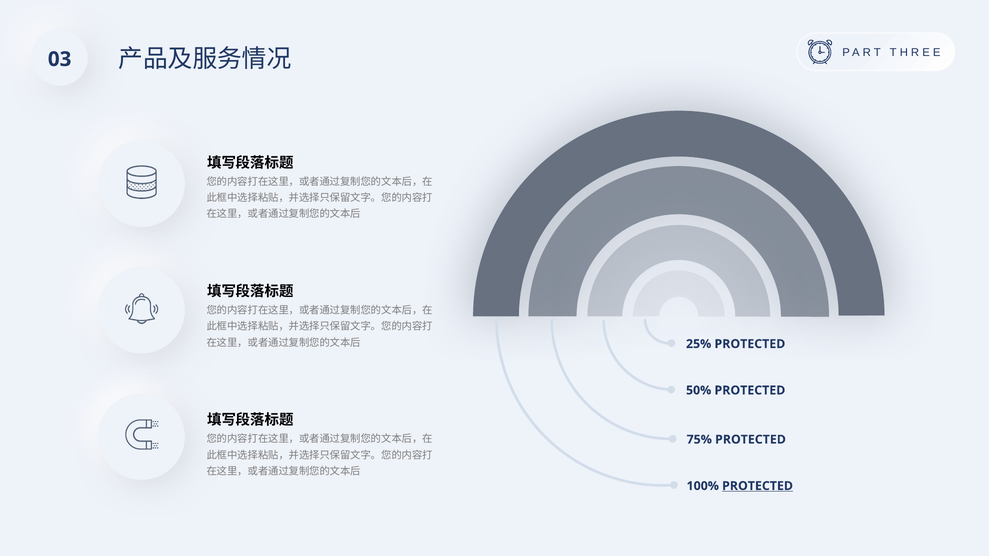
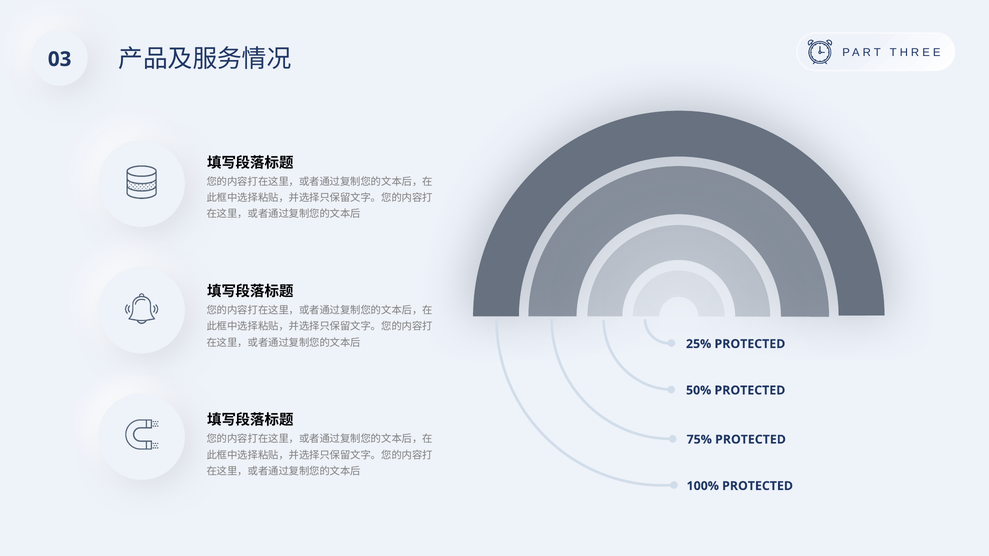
PROTECTED underline: present -> none (758, 486)
